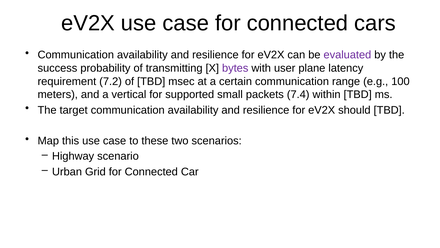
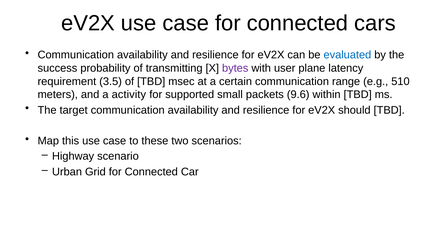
evaluated colour: purple -> blue (347, 55)
7.2: 7.2 -> 3.5 (111, 81)
100: 100 -> 510 (400, 81)
vertical: vertical -> activity (129, 94)
7.4: 7.4 -> 9.6 (298, 94)
